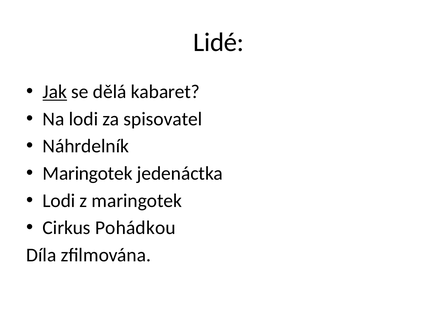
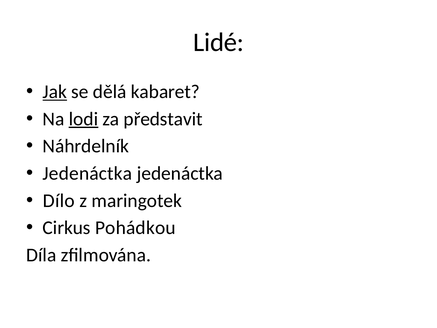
lodi underline: none -> present (83, 119)
spisovatel: spisovatel -> představit (163, 119)
Maringotek: Maringotek -> Jedenáctka (87, 173)
Lodi: Lodi -> Dílo (59, 200)
